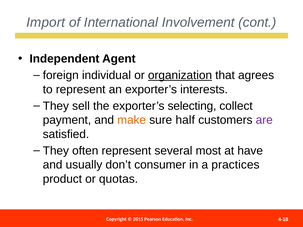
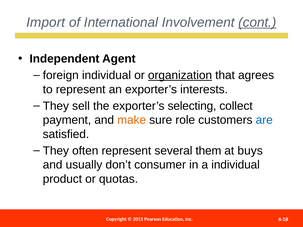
cont underline: none -> present (257, 22)
half: half -> role (185, 120)
are colour: purple -> blue (264, 120)
most: most -> them (208, 151)
have: have -> buys (250, 151)
a practices: practices -> individual (236, 165)
